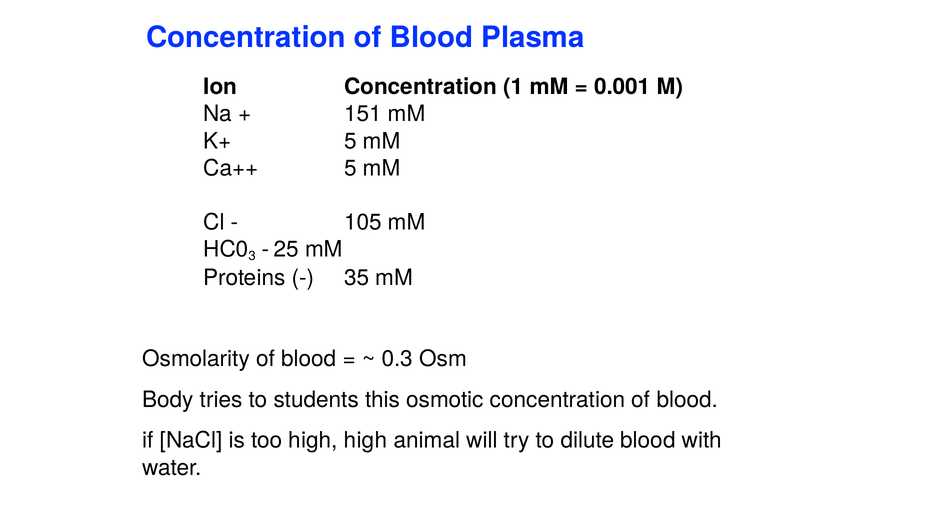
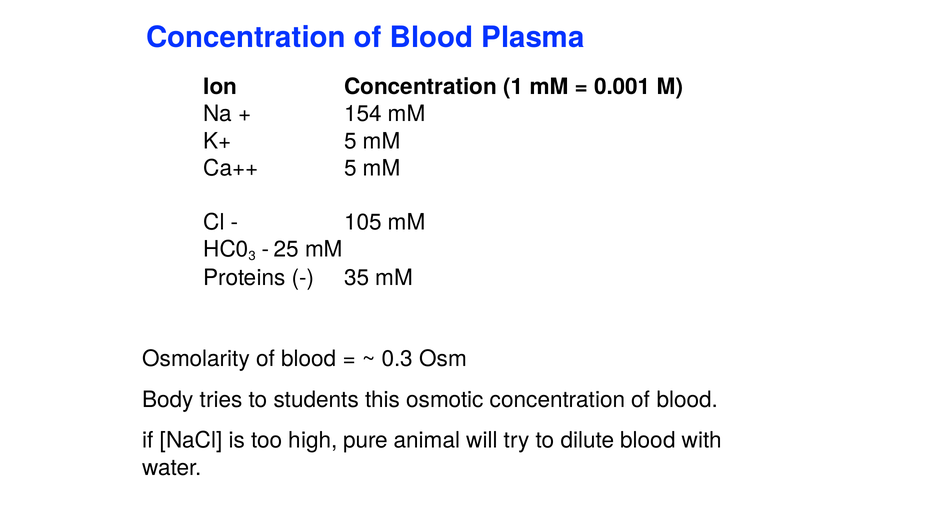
151: 151 -> 154 (363, 114)
high high: high -> pure (366, 440)
